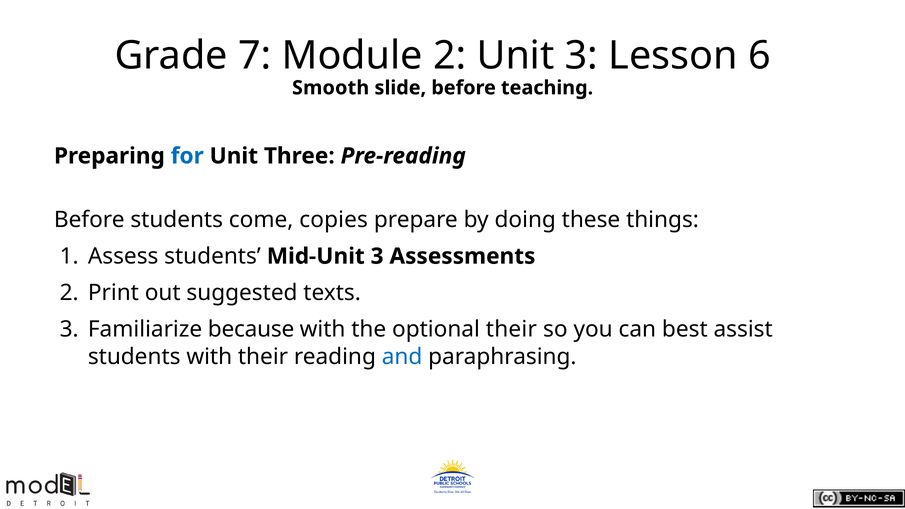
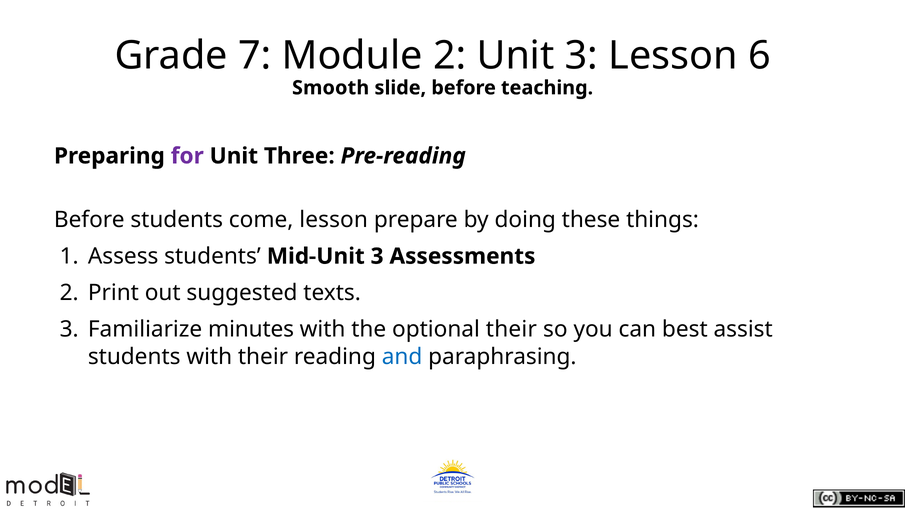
for colour: blue -> purple (187, 156)
come copies: copies -> lesson (334, 220)
because: because -> minutes (251, 329)
